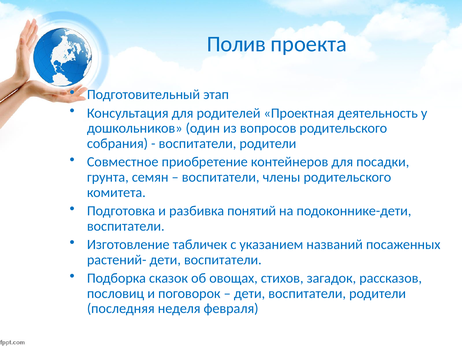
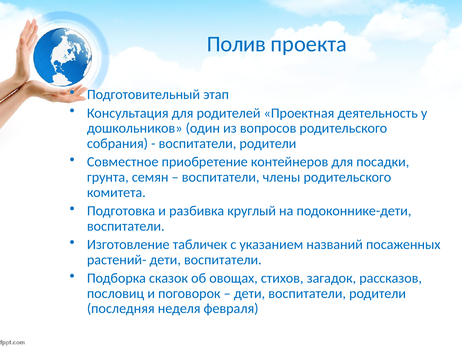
понятий: понятий -> круглый (252, 211)
